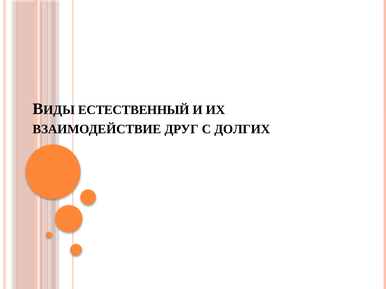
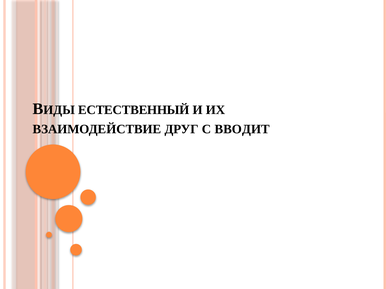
ДОЛГИХ: ДОЛГИХ -> ВВОДИТ (242, 129)
